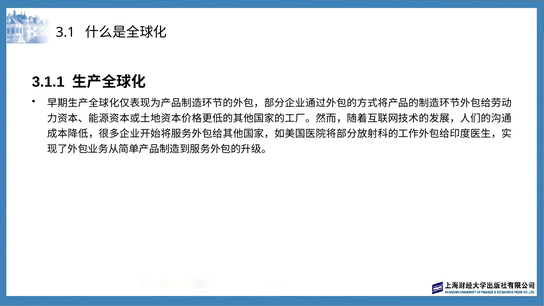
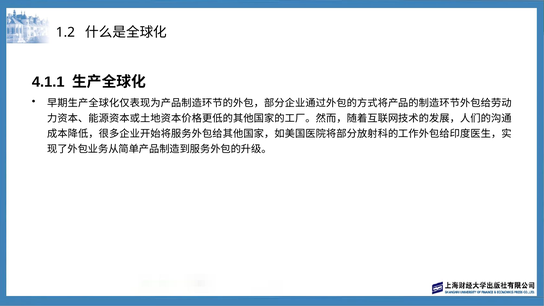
3.1: 3.1 -> 1.2 (65, 32)
3.1.1: 3.1.1 -> 4.1.1 (48, 82)
